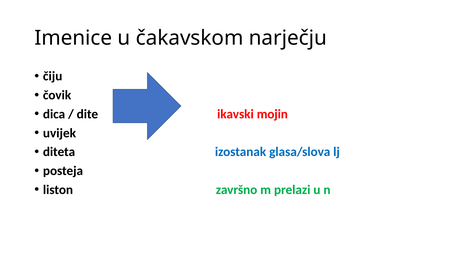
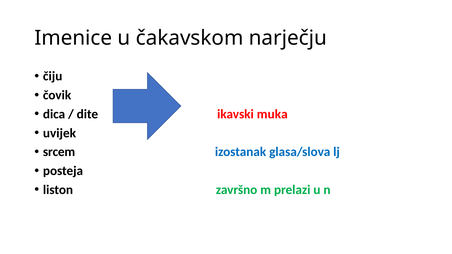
mojin: mojin -> muka (272, 114)
diteta: diteta -> srcem (59, 152)
